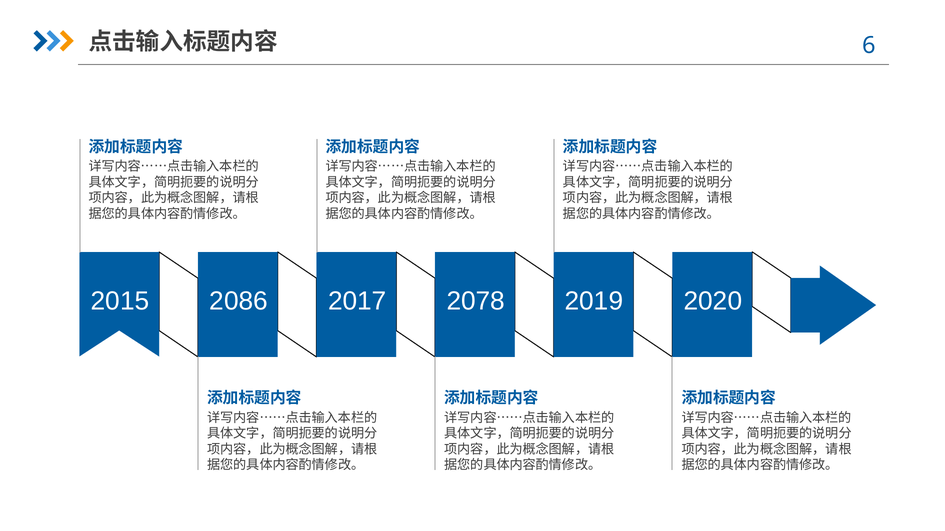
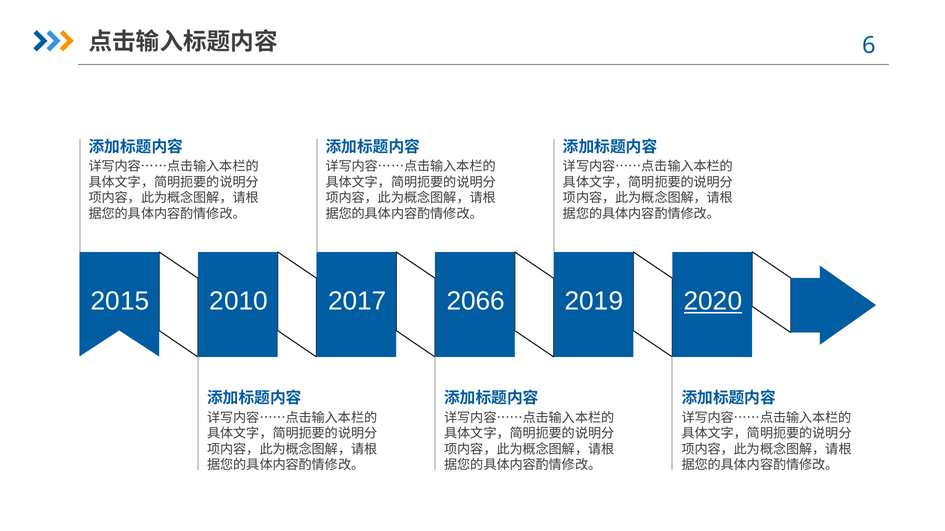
2086: 2086 -> 2010 (239, 302)
2078: 2078 -> 2066 (476, 302)
2020 underline: none -> present (713, 302)
